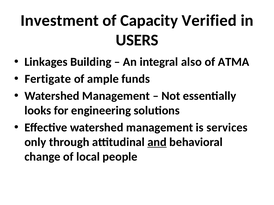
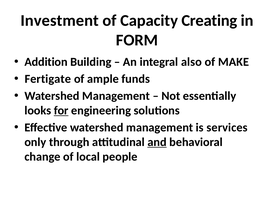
Verified: Verified -> Creating (209, 21)
USERS: USERS -> FORM (137, 40)
Linkages: Linkages -> Addition (46, 62)
ATMA: ATMA -> MAKE (234, 62)
for underline: none -> present (61, 111)
